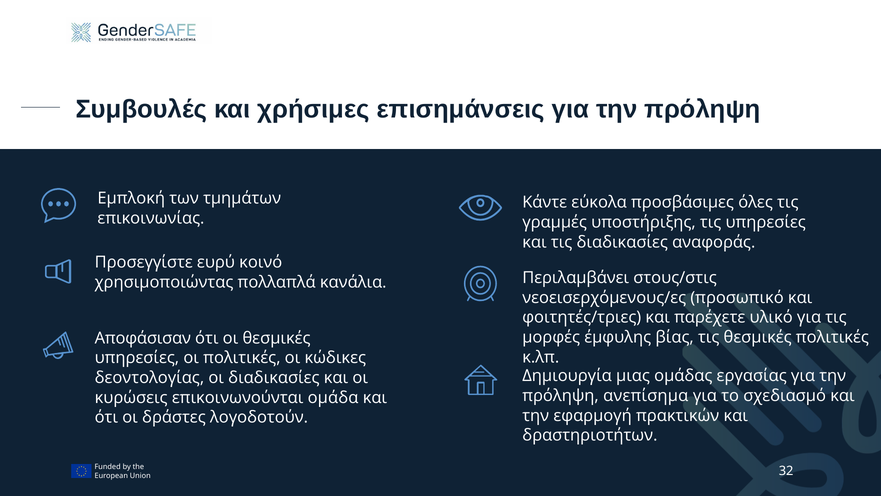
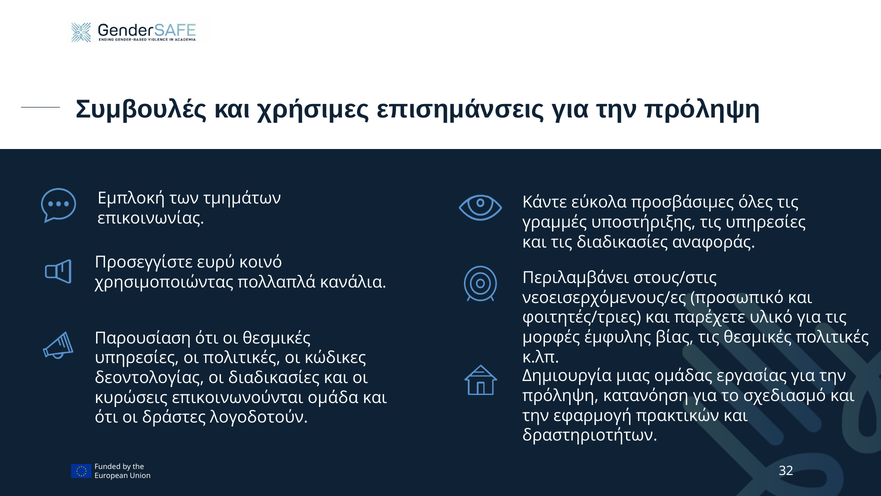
Αποφάσισαν: Αποφάσισαν -> Παρουσίαση (143, 338)
ανεπίσημα: ανεπίσημα -> κατανόηση (646, 395)
